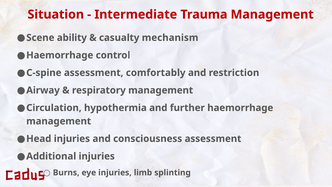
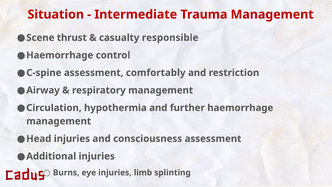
ability: ability -> thrust (72, 38)
mechanism: mechanism -> responsible (170, 38)
